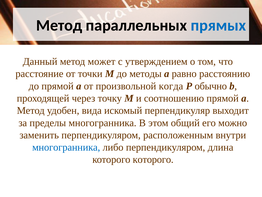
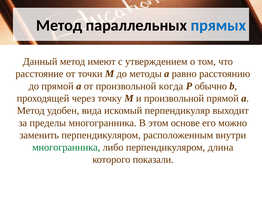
может: может -> имеют (102, 61)
и соотношению: соотношению -> произвольной (174, 98)
общий: общий -> основе (185, 123)
многогранника colour: blue -> green (66, 147)
которого которого: которого -> показали (153, 159)
